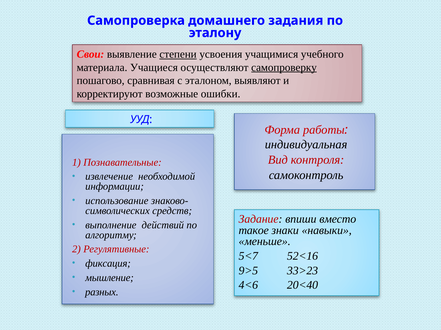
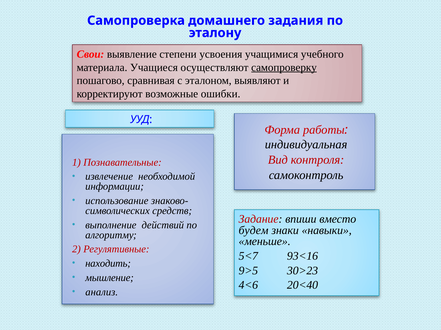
степени underline: present -> none (178, 54)
такое: такое -> будем (254, 231)
52<16: 52<16 -> 93<16 (303, 257)
фиксация: фиксация -> находить (108, 264)
33>23: 33>23 -> 30>23 (303, 271)
разных: разных -> анализ (102, 293)
